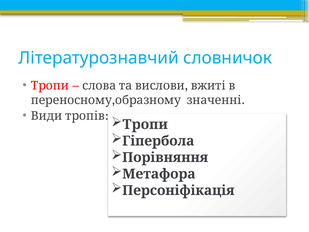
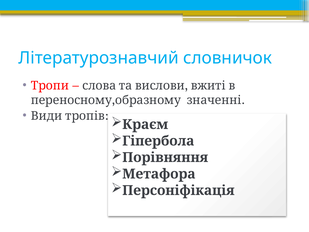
Тропи: Тропи -> Краєм (145, 124)
